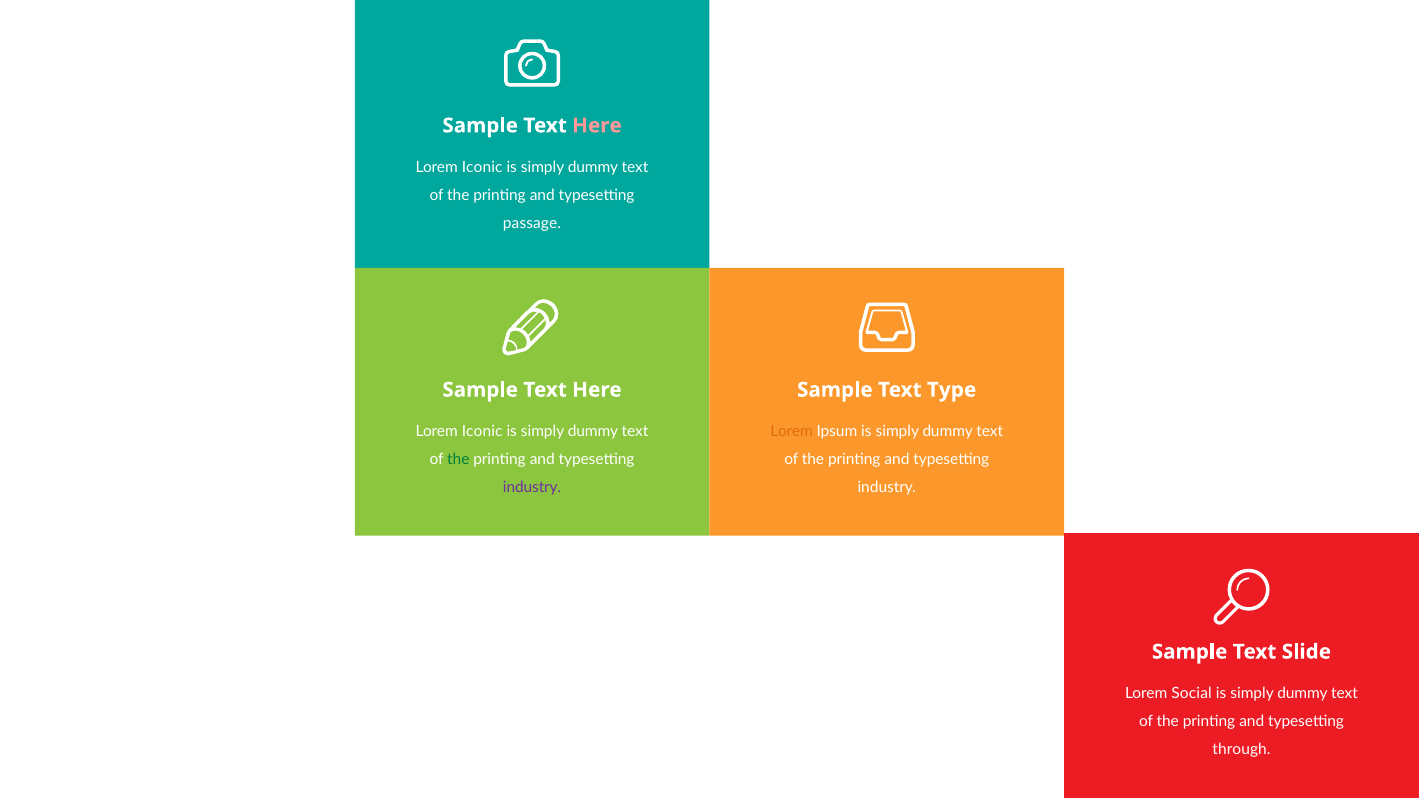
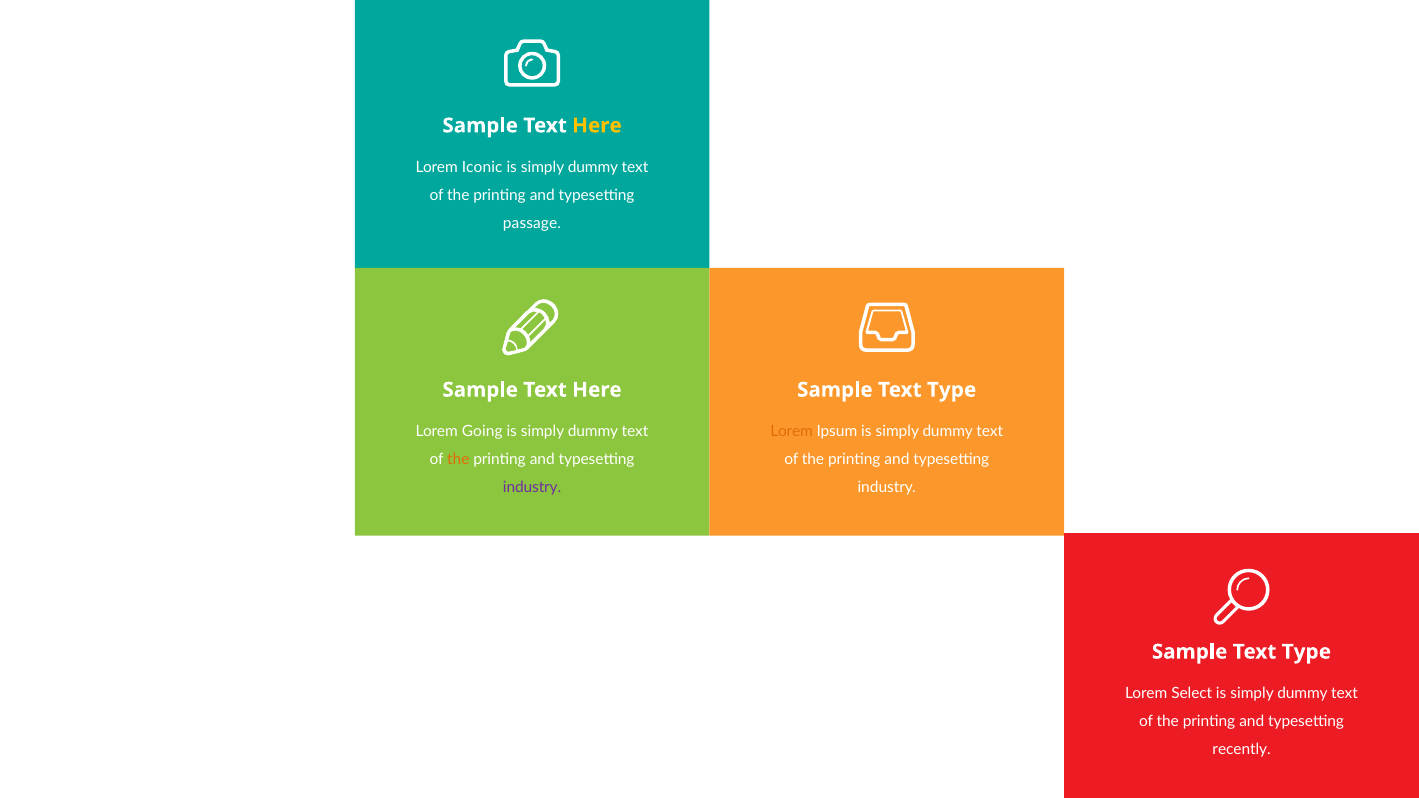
Here colour: pink -> yellow (597, 126)
Iconic: Iconic -> Going (482, 432)
the colour: green -> orange (458, 459)
Slide: Slide -> Type (1306, 652)
Social: Social -> Select (1192, 694)
through: through -> recently (1242, 749)
